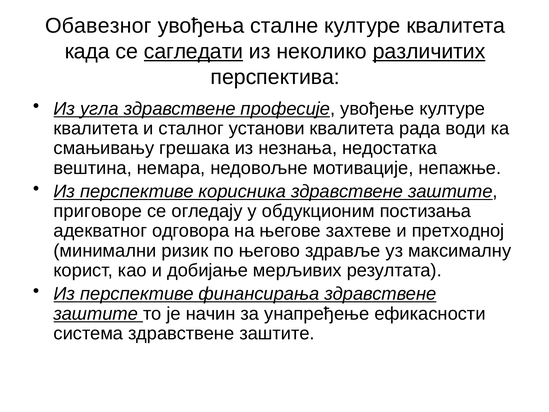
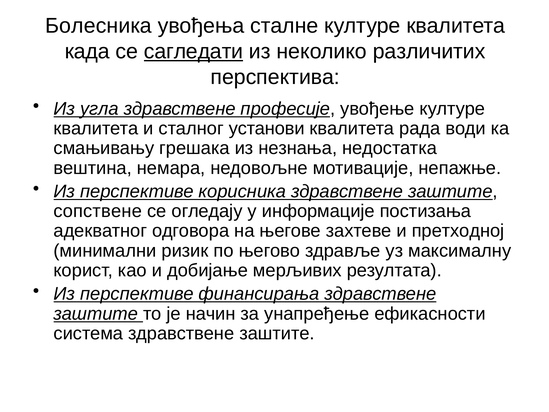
Обавезног: Обавезног -> Болесника (98, 26)
различитих underline: present -> none (429, 51)
приговоре: приговоре -> сопствене (98, 211)
обдукционим: обдукционим -> информације (318, 211)
